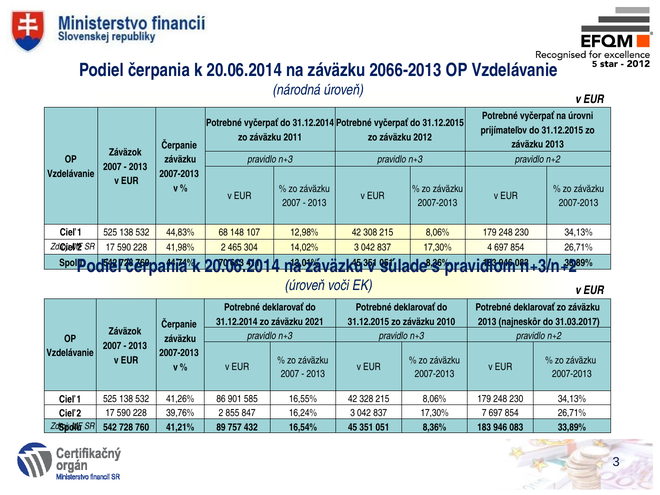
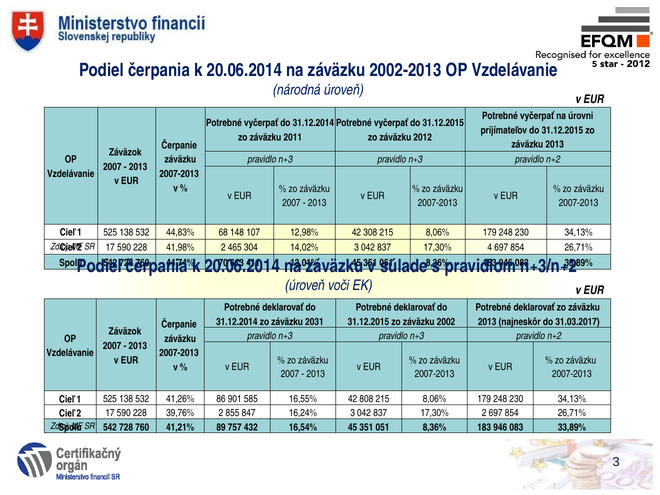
2066-2013: 2066-2013 -> 2002-2013 (406, 70)
2021: 2021 -> 2031 (314, 322)
2010: 2010 -> 2002 (446, 322)
328: 328 -> 808 (366, 399)
17,30% 7: 7 -> 2 (484, 413)
